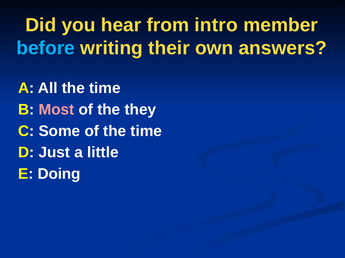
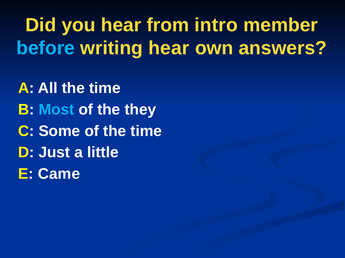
writing their: their -> hear (169, 48)
Most colour: pink -> light blue (56, 110)
Doing: Doing -> Came (59, 174)
